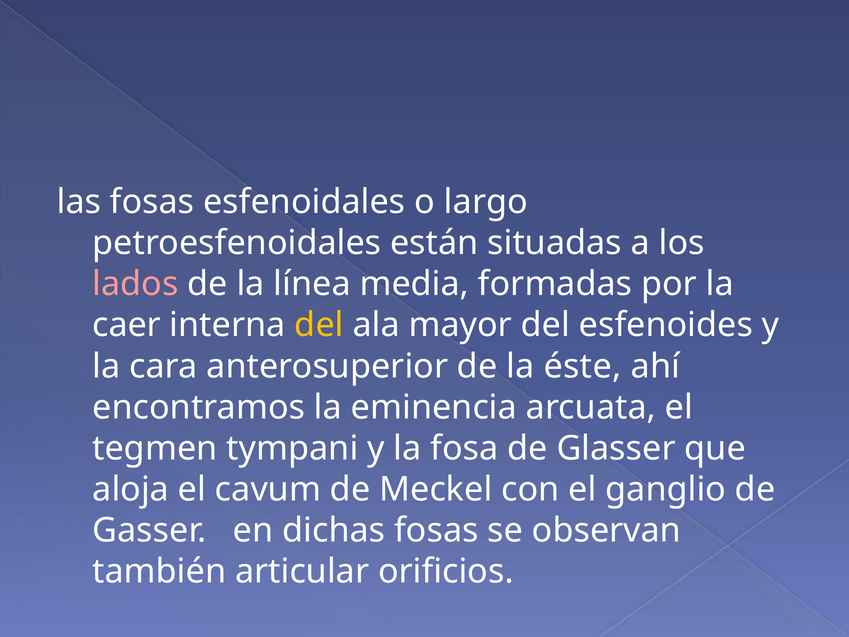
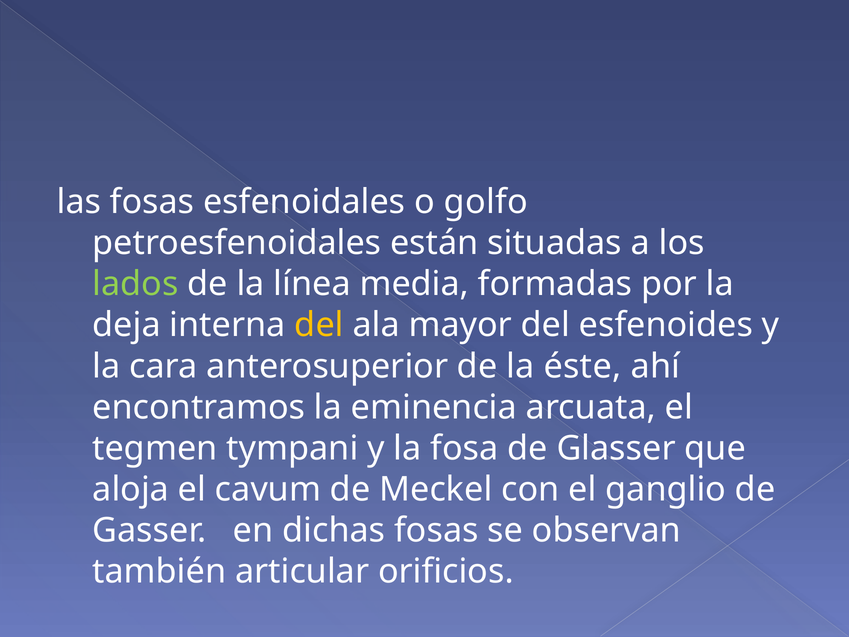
largo: largo -> golfo (486, 202)
lados colour: pink -> light green (135, 284)
caer: caer -> deja (127, 325)
